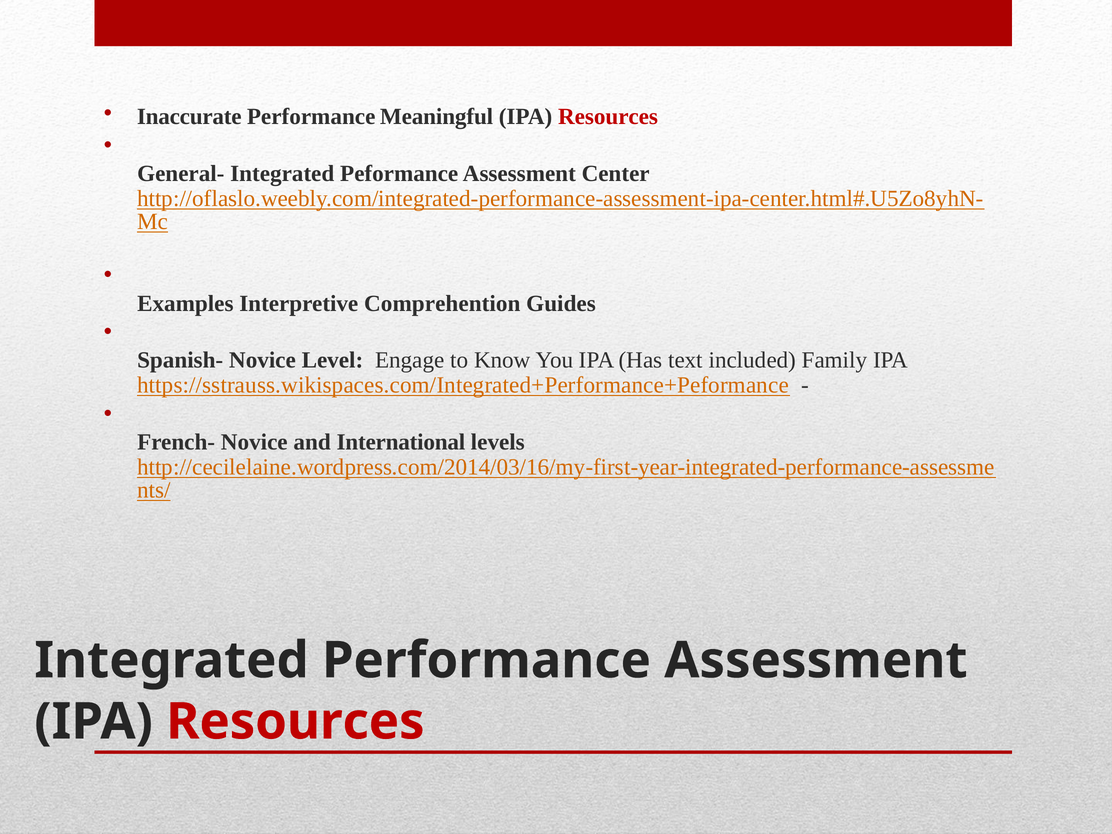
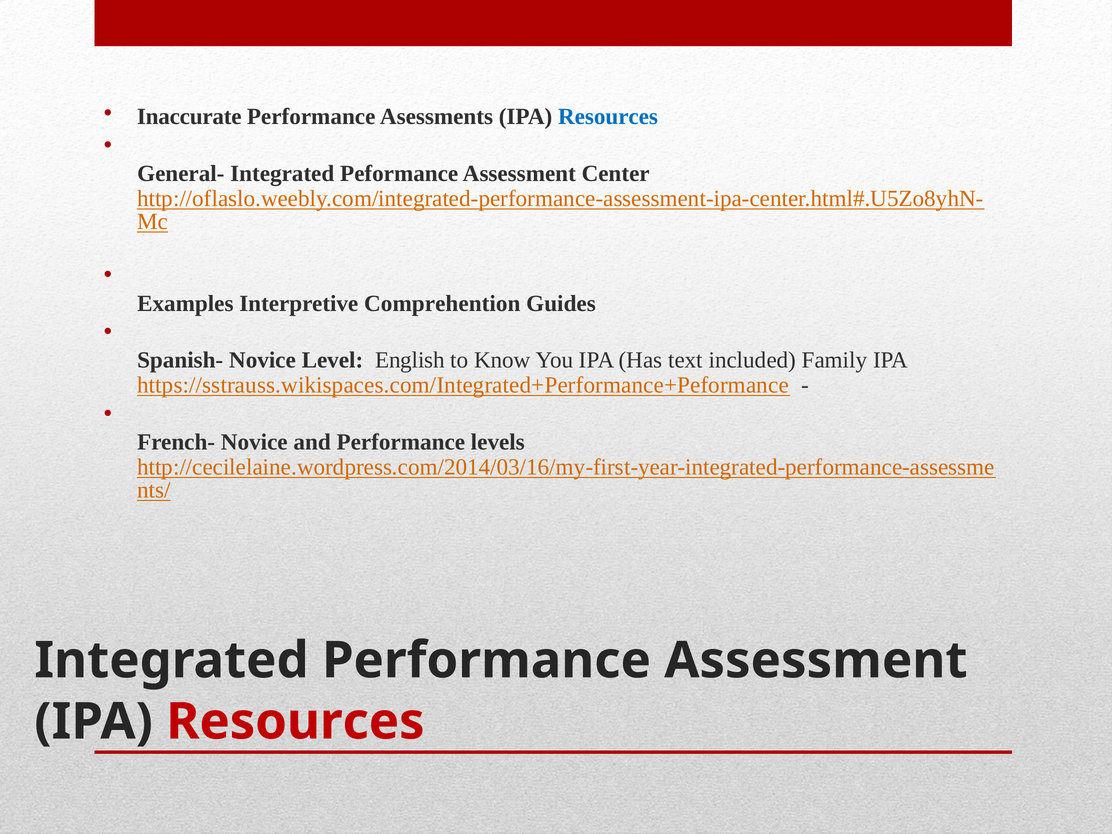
Meaningful: Meaningful -> Asessments (437, 117)
Resources colour: red -> blue (608, 117)
Engage: Engage -> English (410, 360)
and International: International -> Performance (401, 442)
